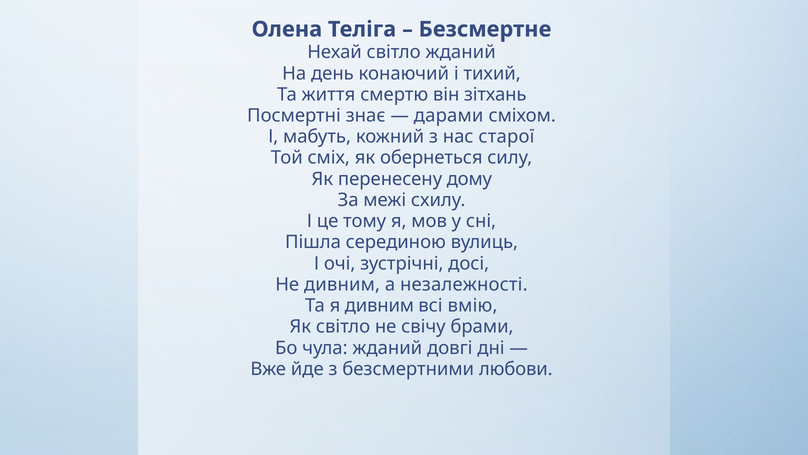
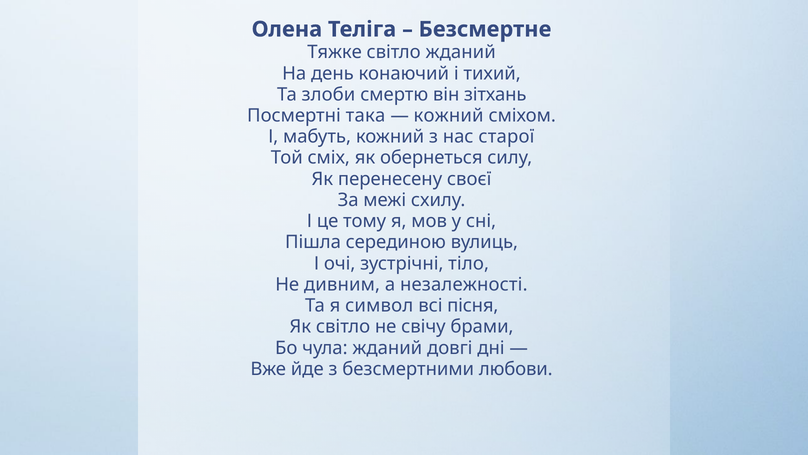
Нехай: Нехай -> Тяжке (335, 52)
життя: життя -> злоби (328, 94)
знає: знає -> така (366, 116)
дарами: дарами -> кожний (449, 116)
дому: дому -> своєї (469, 179)
досі: досі -> тіло (469, 263)
я дивним: дивним -> символ (379, 305)
вмiю: вмiю -> пісня (473, 305)
